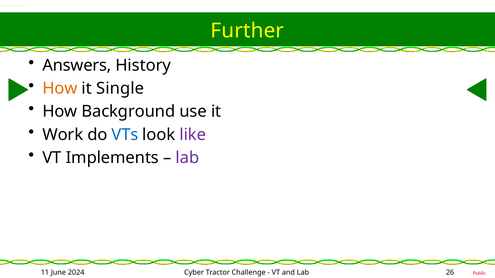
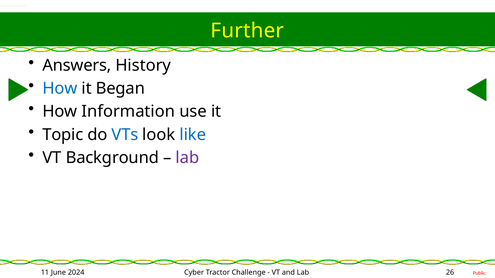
How colour: orange -> blue (60, 89)
Single: Single -> Began (120, 89)
Background: Background -> Information (128, 112)
Work: Work -> Topic (63, 135)
like colour: purple -> blue (193, 135)
Implements: Implements -> Background (112, 158)
